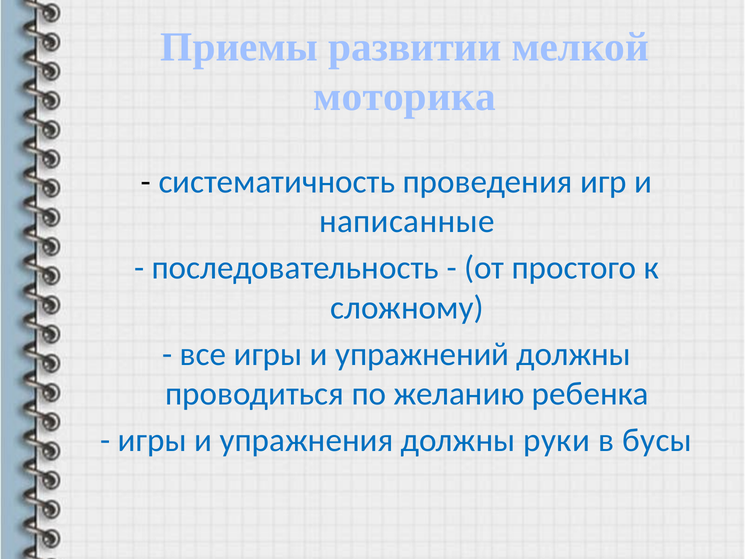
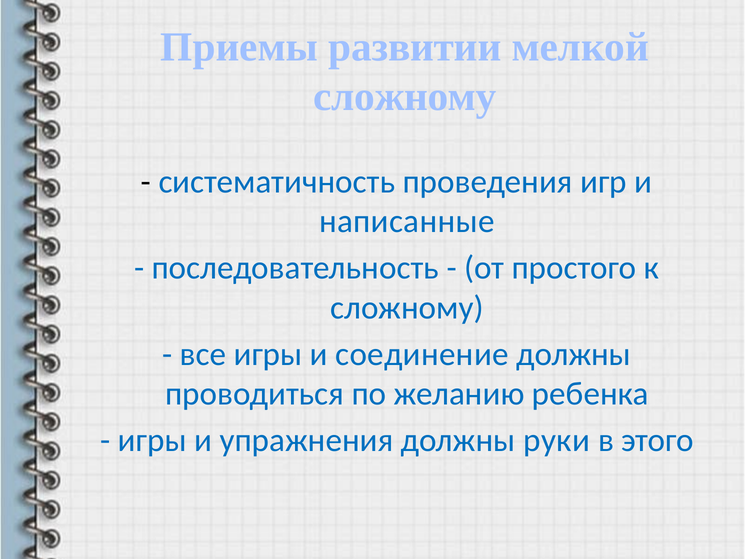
моторика: моторика -> сложному (405, 97)
упражнений: упражнений -> соединение (422, 354)
бусы: бусы -> этого (657, 440)
